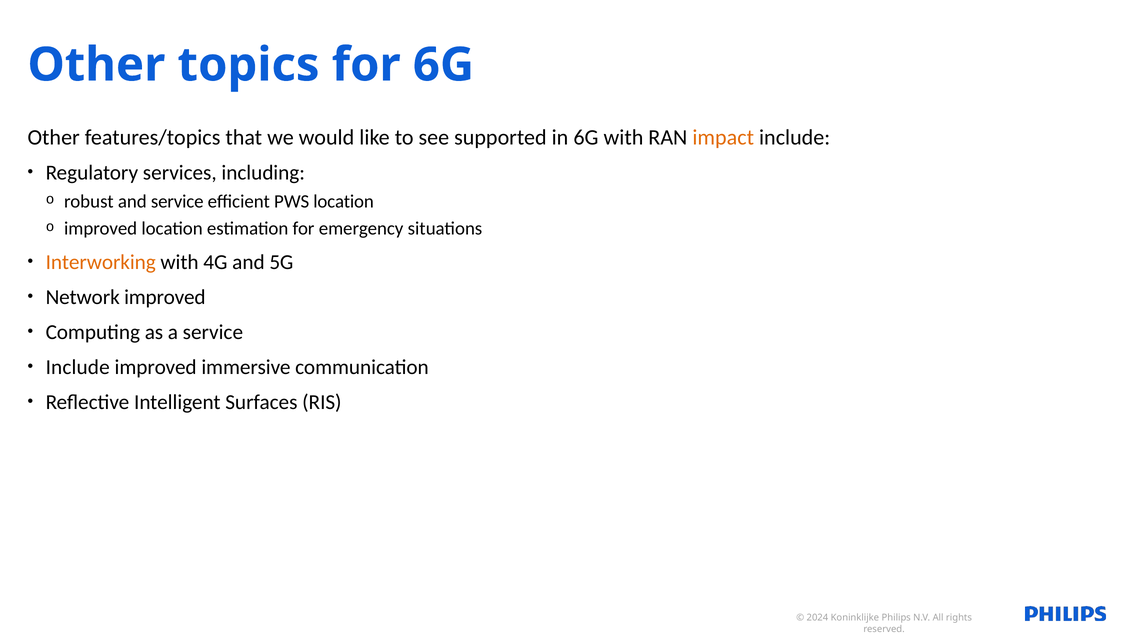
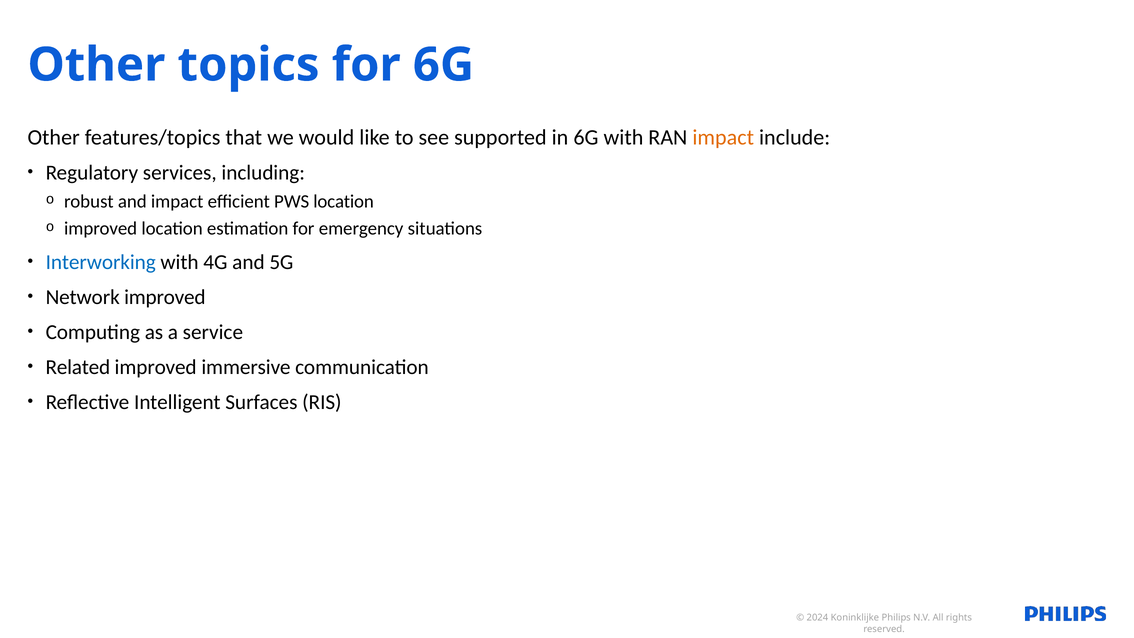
and service: service -> impact (177, 201)
Interworking colour: orange -> blue (101, 262)
Include: Include -> Related (78, 367)
